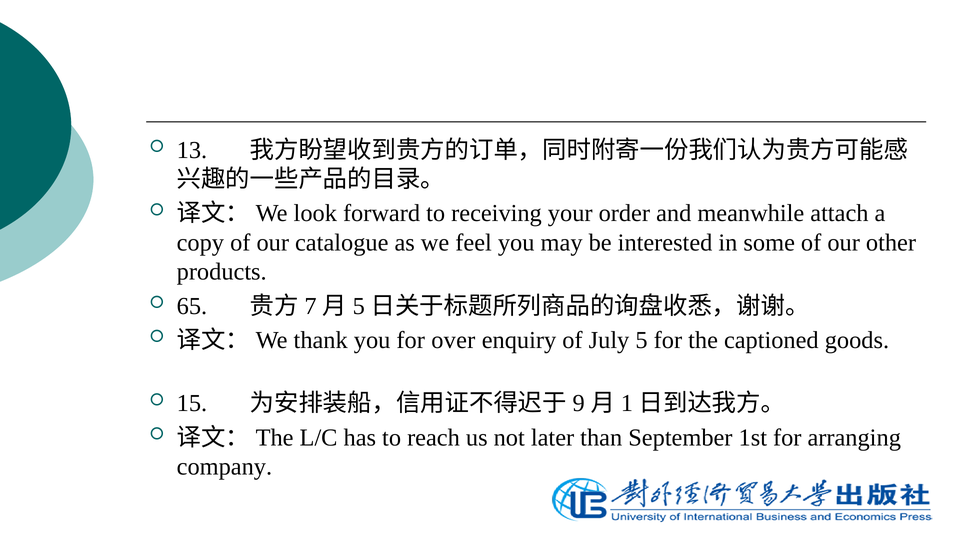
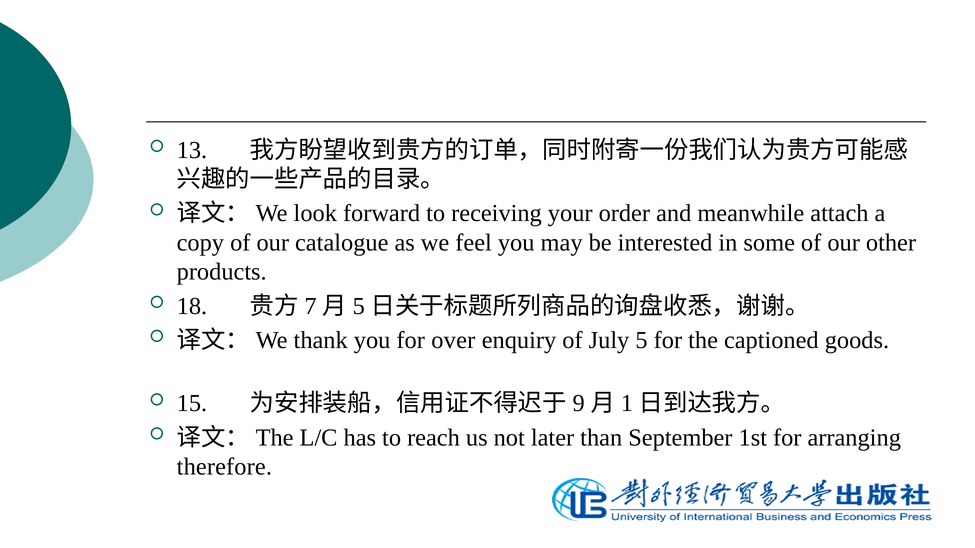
65: 65 -> 18 (192, 306)
company: company -> therefore (224, 467)
